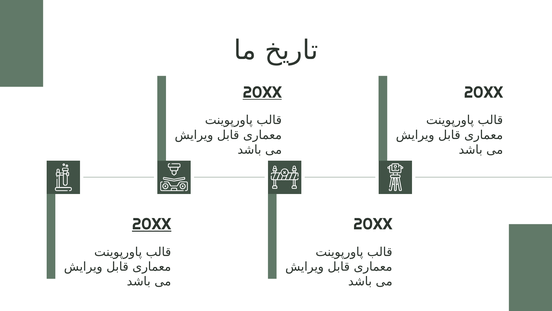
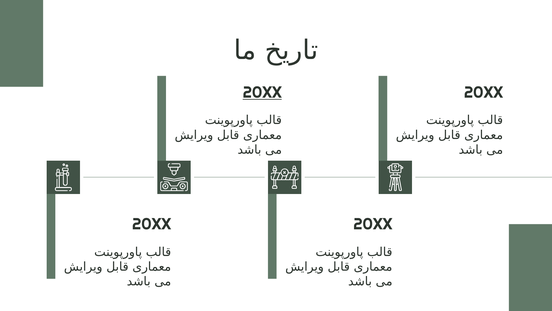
20XX underline: present -> none (152, 224)
